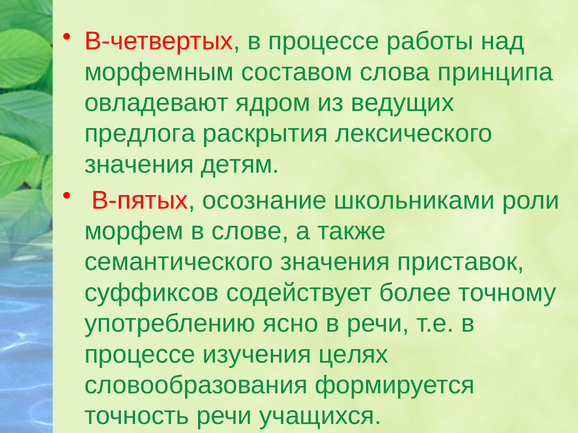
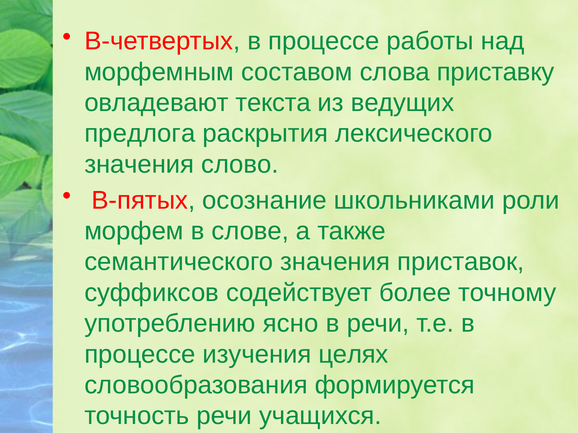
принципа: принципа -> приставку (496, 72)
ядром: ядром -> текста (273, 103)
детям: детям -> слово (240, 164)
